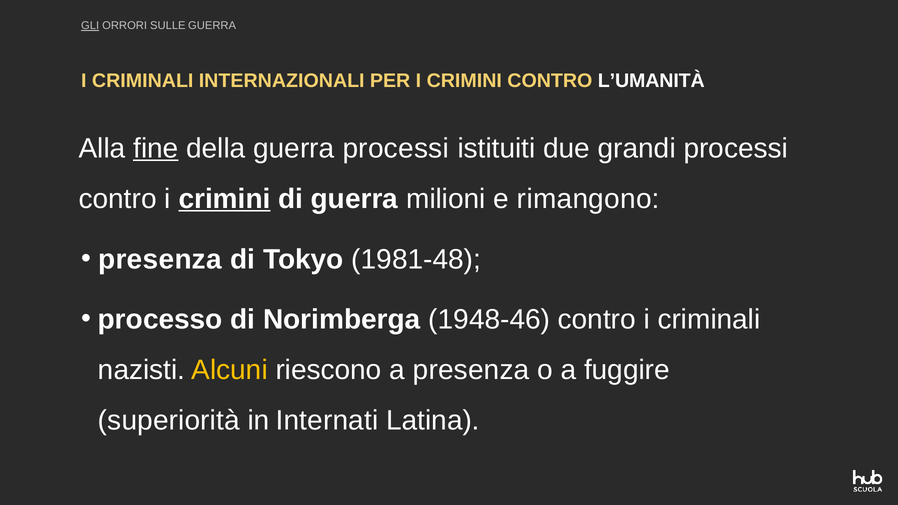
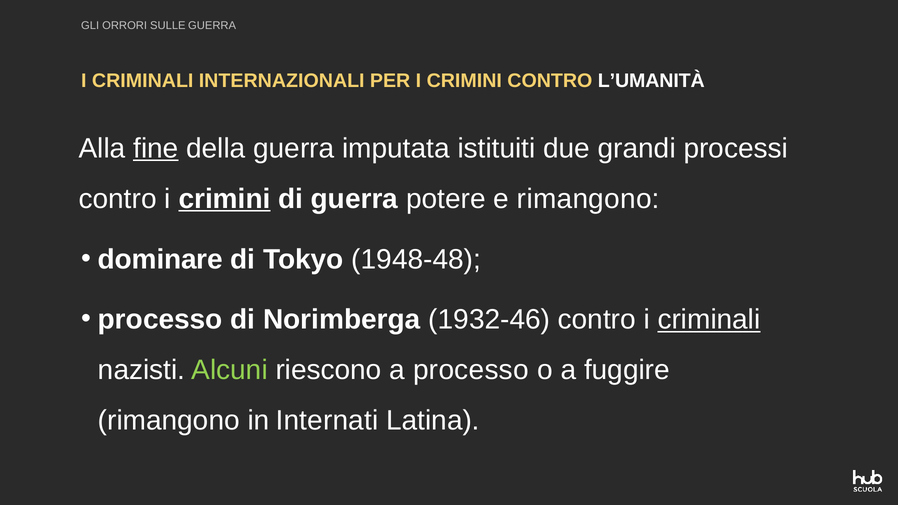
GLI underline: present -> none (90, 26)
guerra processi: processi -> imputata (396, 148)
milioni: milioni -> potere (446, 199)
presenza: presenza -> dominare (160, 260)
1981-48: 1981-48 -> 1948-48 (416, 260)
1948-46: 1948-46 -> 1932-46 (489, 320)
criminali underline: none -> present (709, 320)
Alcuni colour: yellow -> light green (230, 370)
a presenza: presenza -> processo (471, 370)
superiorità: superiorità -> rimangono (169, 421)
